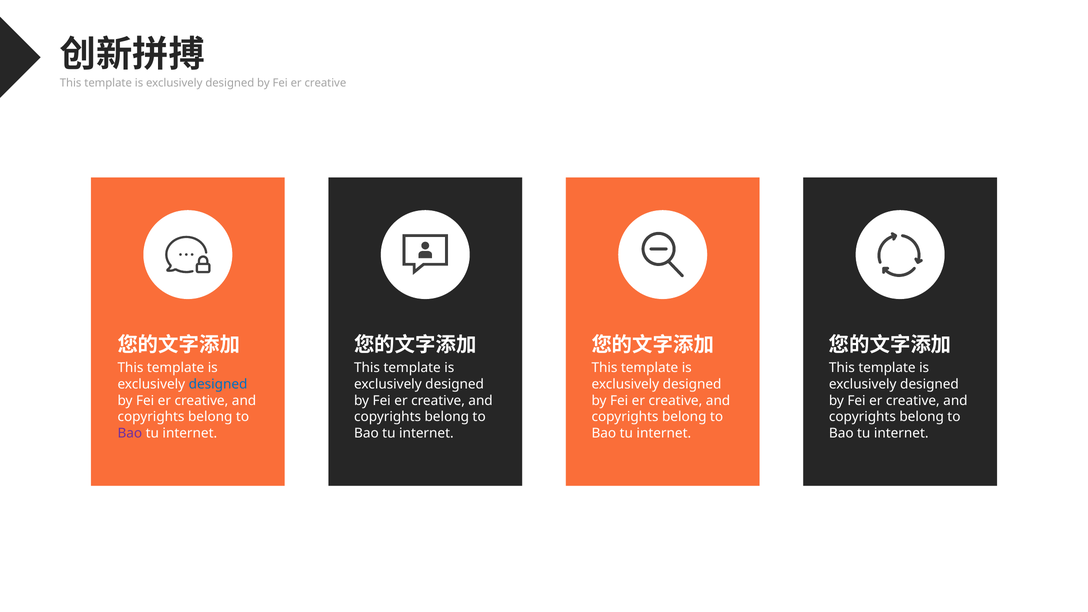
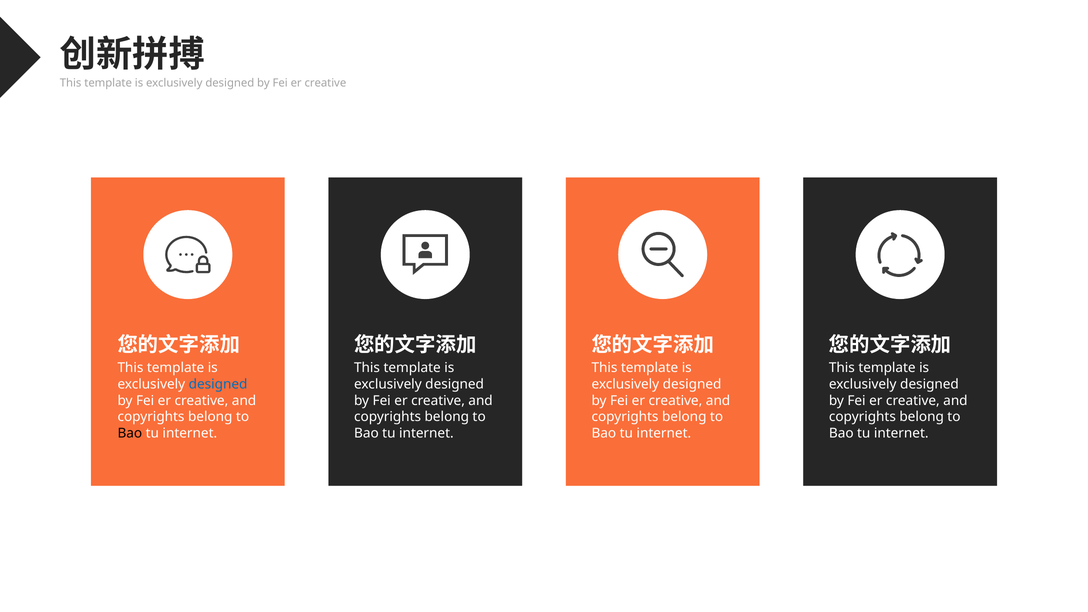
Bao colour: purple -> black (130, 433)
